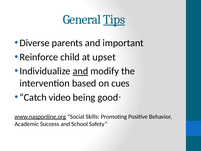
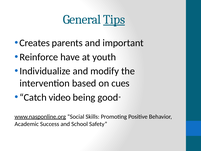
Diverse: Diverse -> Creates (35, 43)
child: child -> have (70, 57)
upset: upset -> youth (104, 57)
and underline: present -> none (80, 71)
